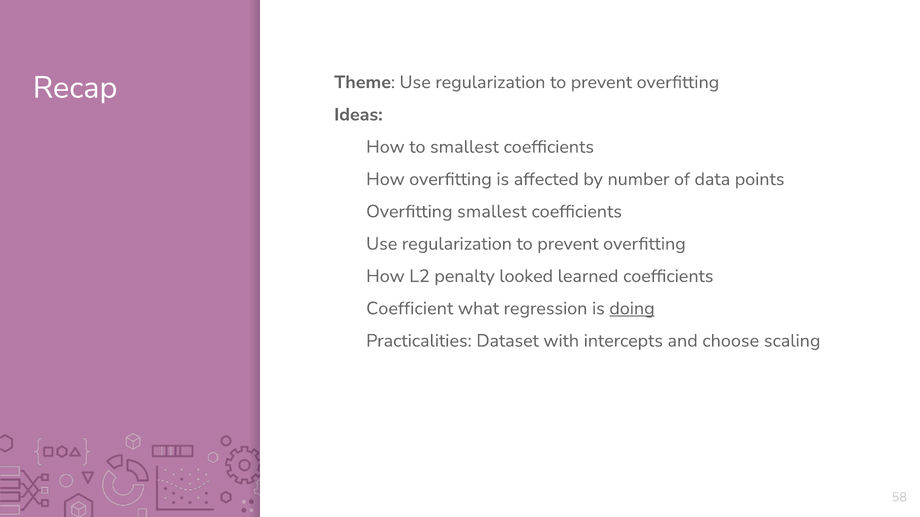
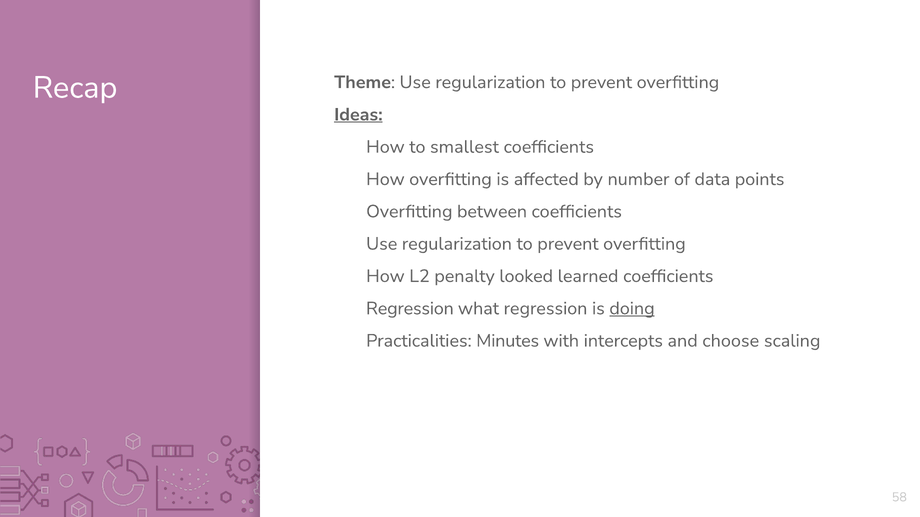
Ideas underline: none -> present (358, 115)
Overfitting smallest: smallest -> between (492, 212)
Coefficient: Coefficient -> Regression (410, 309)
Dataset: Dataset -> Minutes (508, 341)
